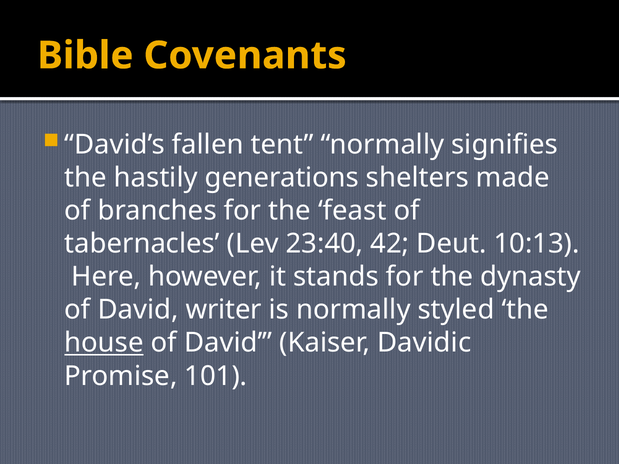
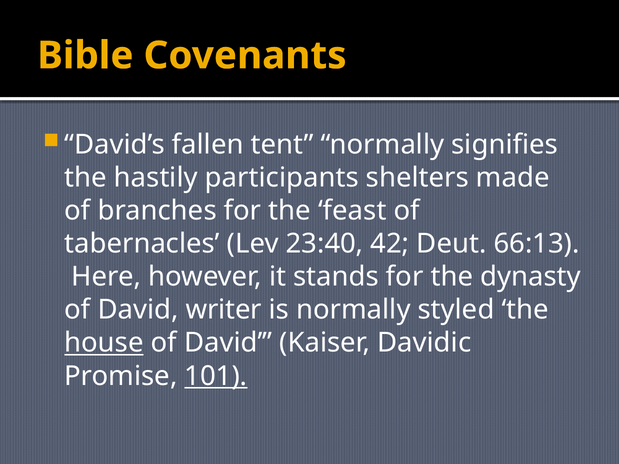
generations: generations -> participants (282, 178)
10:13: 10:13 -> 66:13 (537, 244)
101 underline: none -> present (216, 376)
